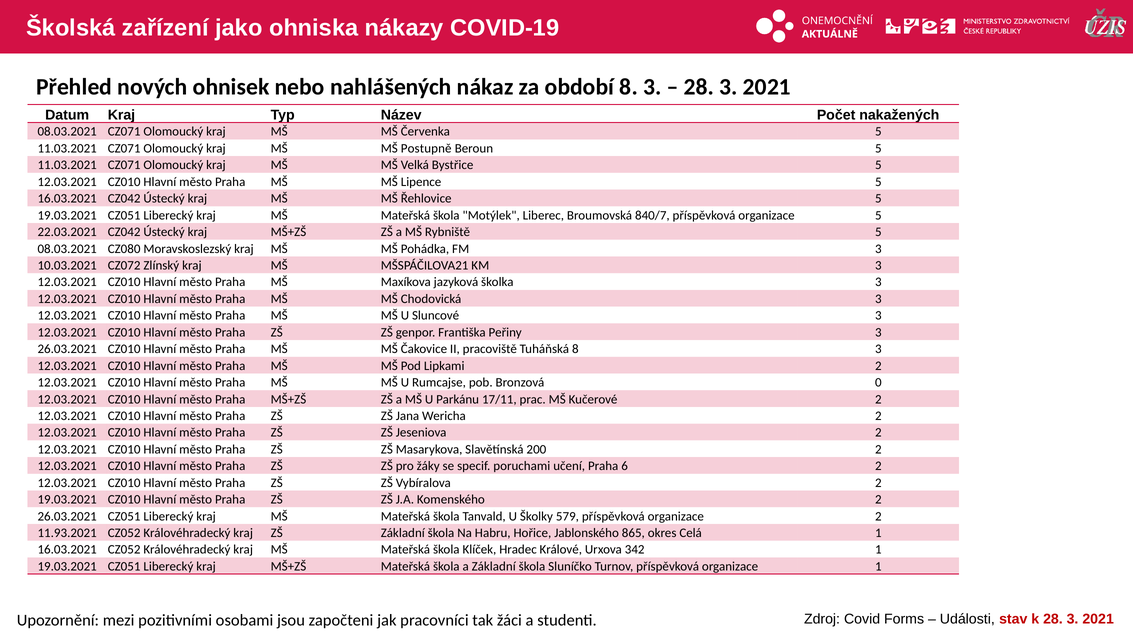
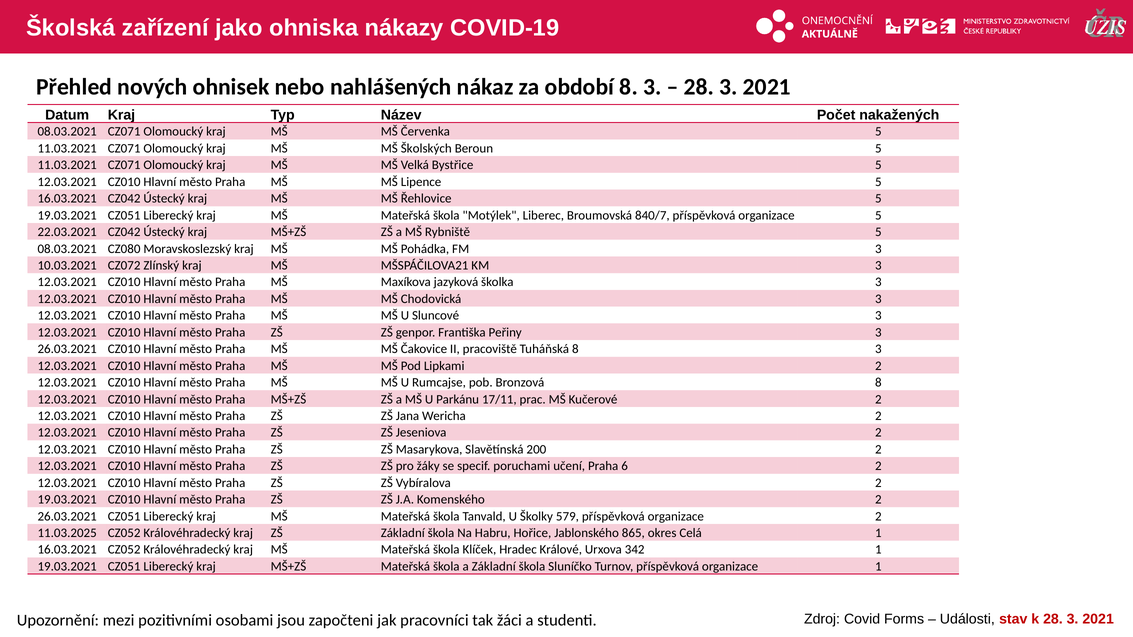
Postupně: Postupně -> Školských (426, 149)
Bronzová 0: 0 -> 8 (878, 383)
11.93.2021: 11.93.2021 -> 11.03.2025 (67, 533)
